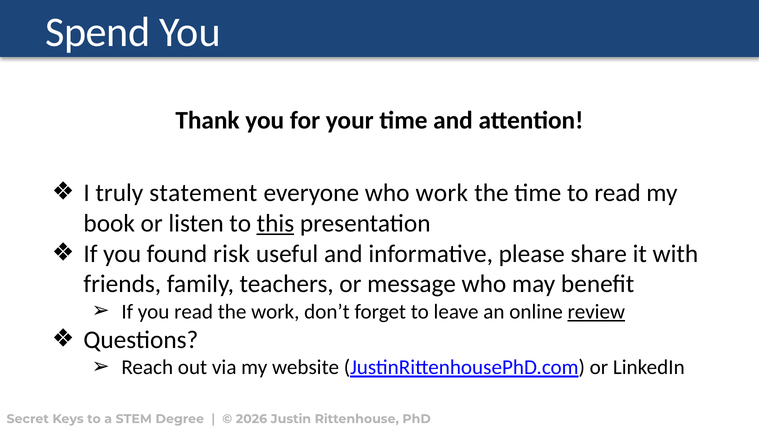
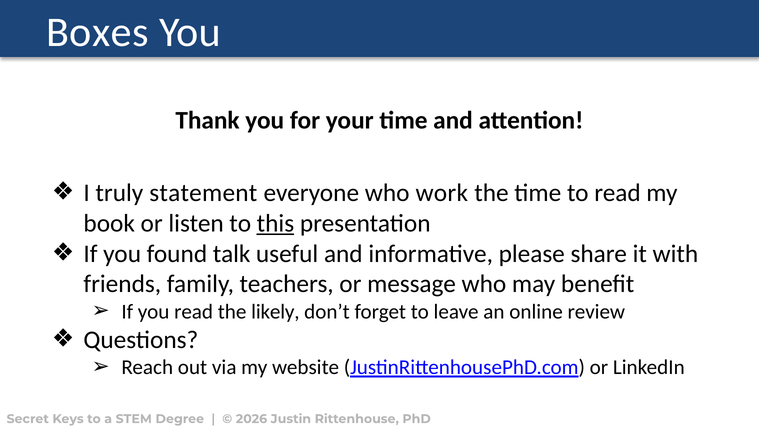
Spend: Spend -> Boxes (97, 32)
risk: risk -> talk (232, 254)
the work: work -> likely (275, 312)
review underline: present -> none (596, 312)
